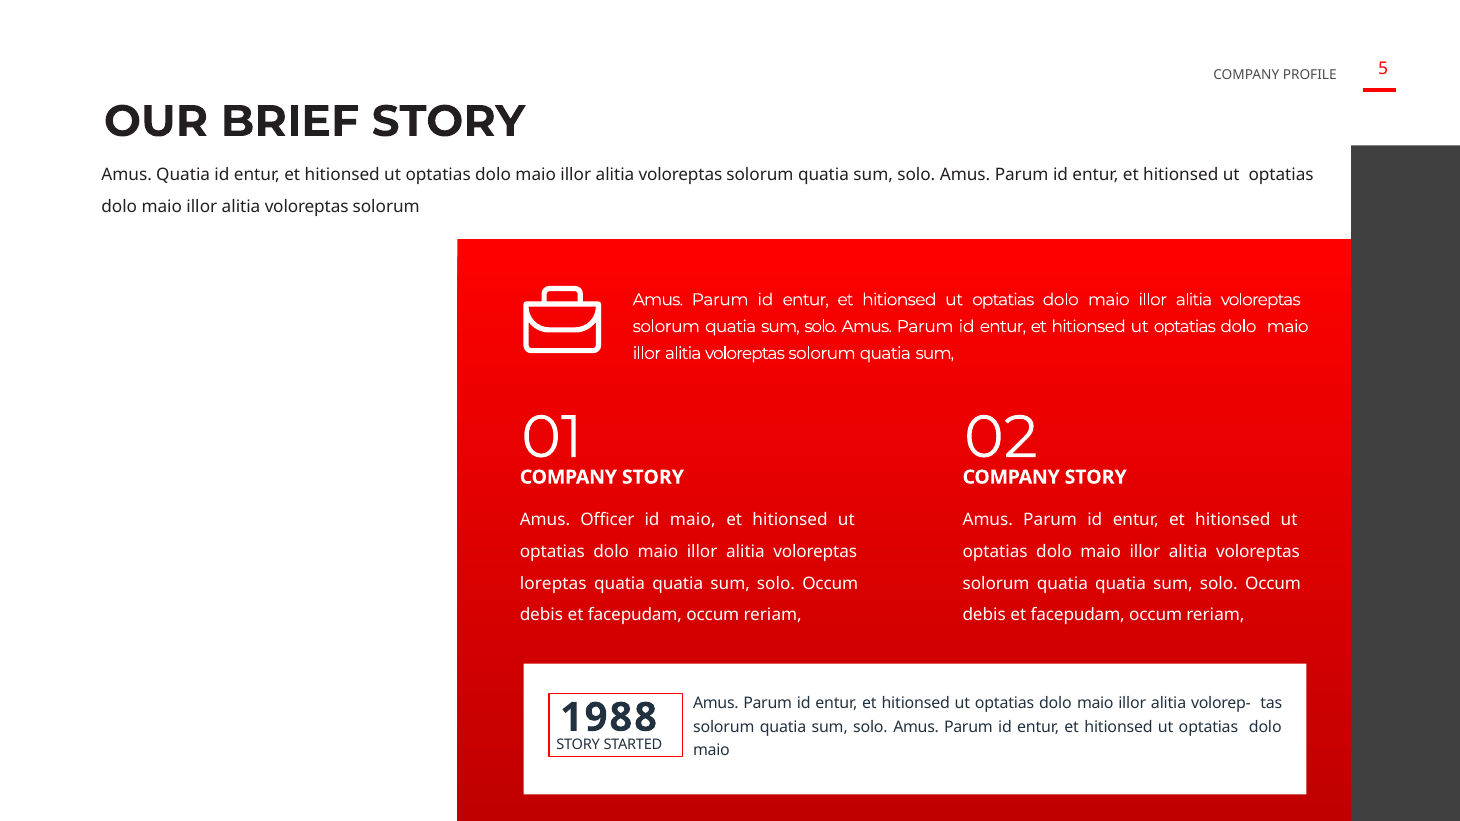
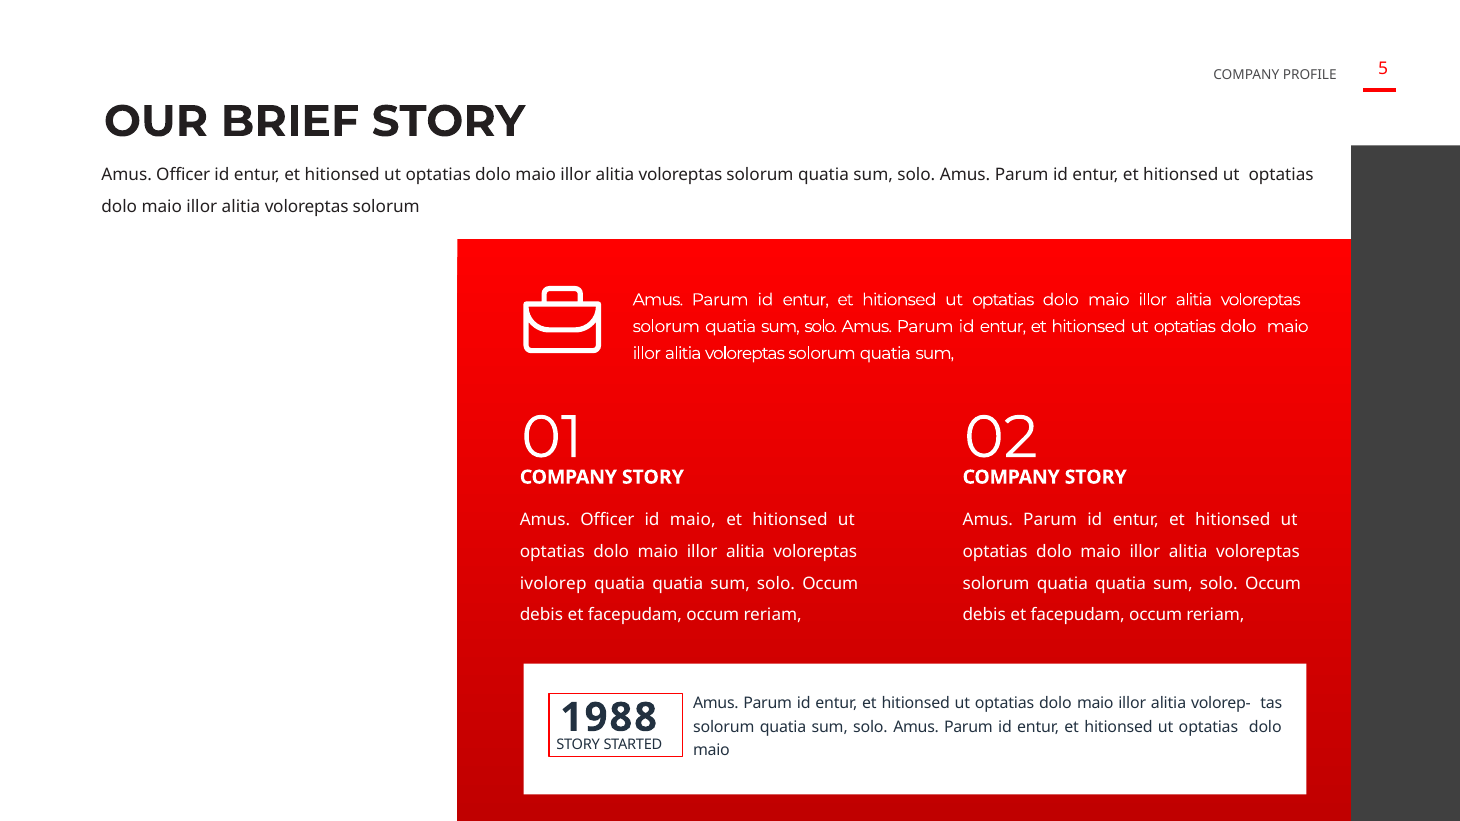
Quatia: Quatia -> Officer (183, 175)
loreptas: loreptas -> ivolorep (553, 584)
